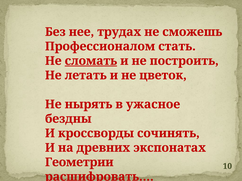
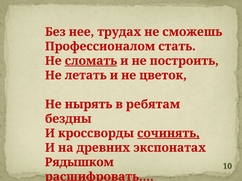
ужасное: ужасное -> ребятам (153, 105)
сочинять underline: none -> present (168, 134)
Геометрии: Геометрии -> Рядышком (79, 163)
